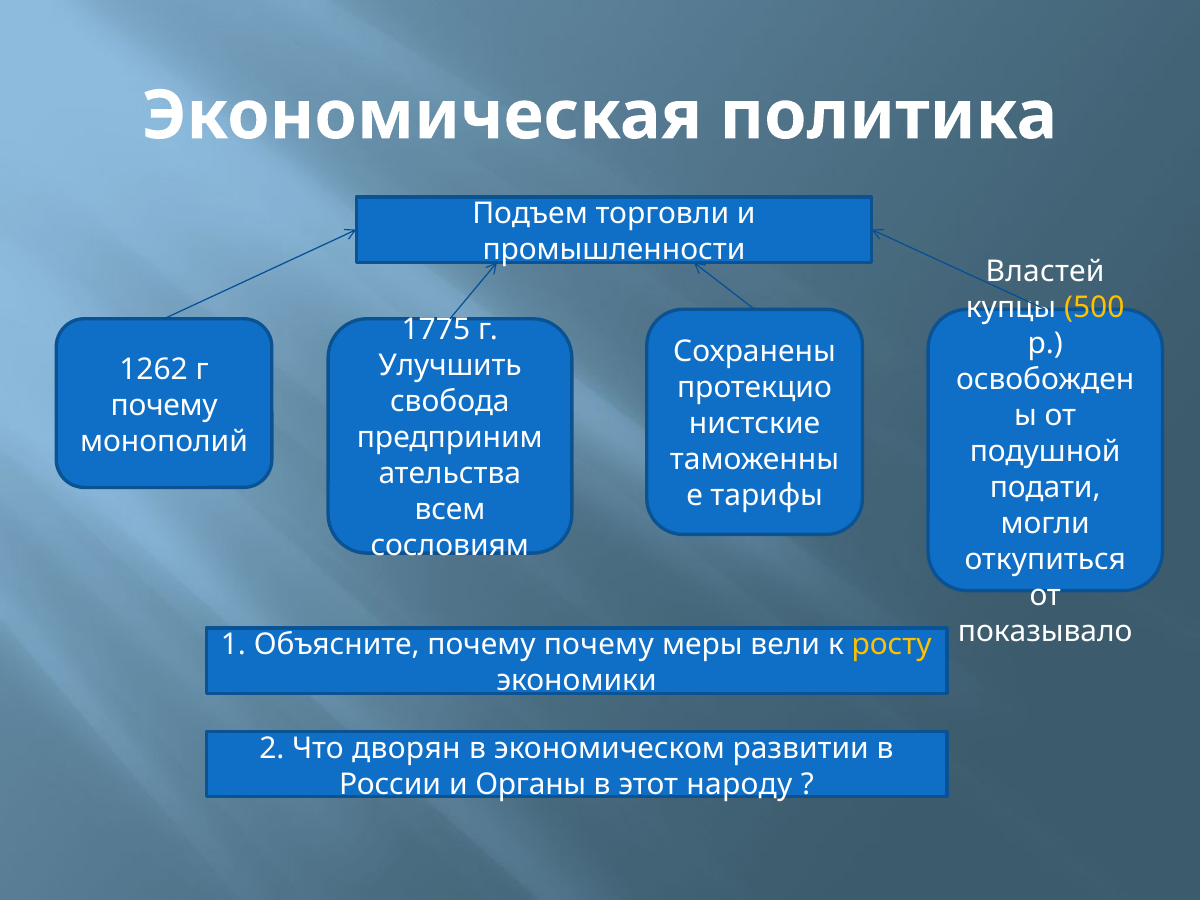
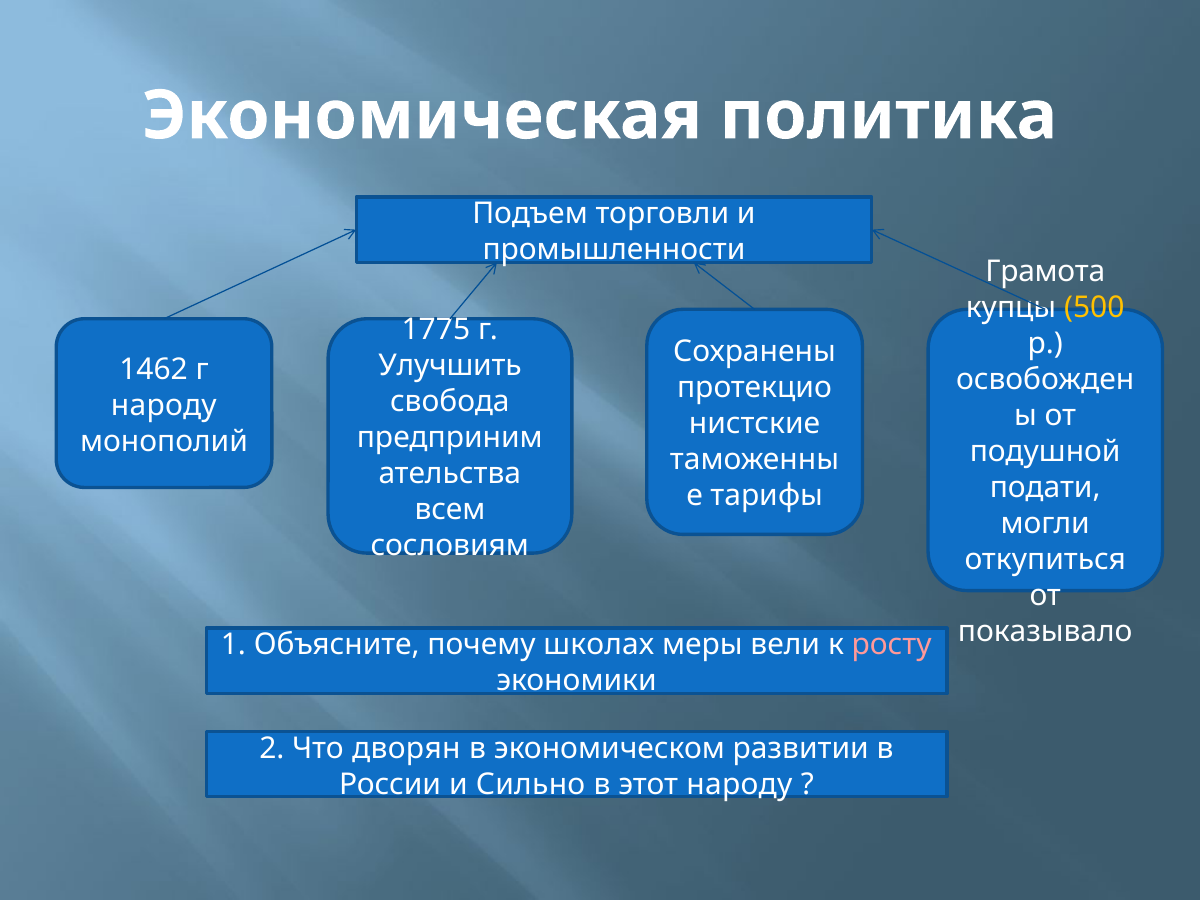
Властей: Властей -> Грамота (1045, 272)
1262: 1262 -> 1462 (154, 369)
почему: почему -> народу (164, 405)
почему почему: почему -> школах (599, 645)
росту colour: yellow -> pink (892, 645)
Органы: Органы -> Сильно (531, 784)
